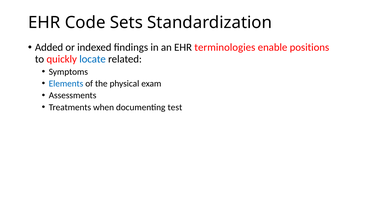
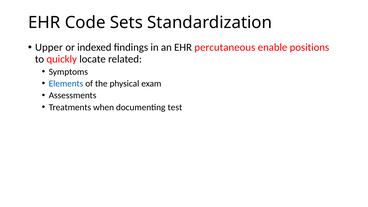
Added: Added -> Upper (49, 47)
terminologies: terminologies -> percutaneous (225, 47)
locate colour: blue -> black (93, 59)
